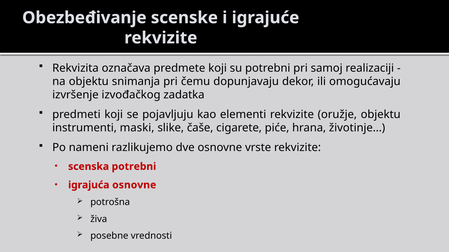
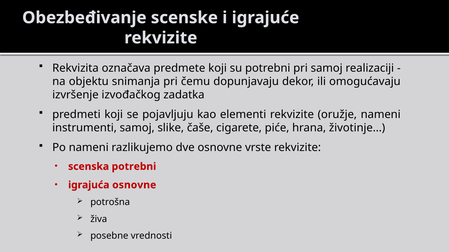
oružje objektu: objektu -> nameni (381, 115)
instrumenti maski: maski -> samoj (137, 128)
